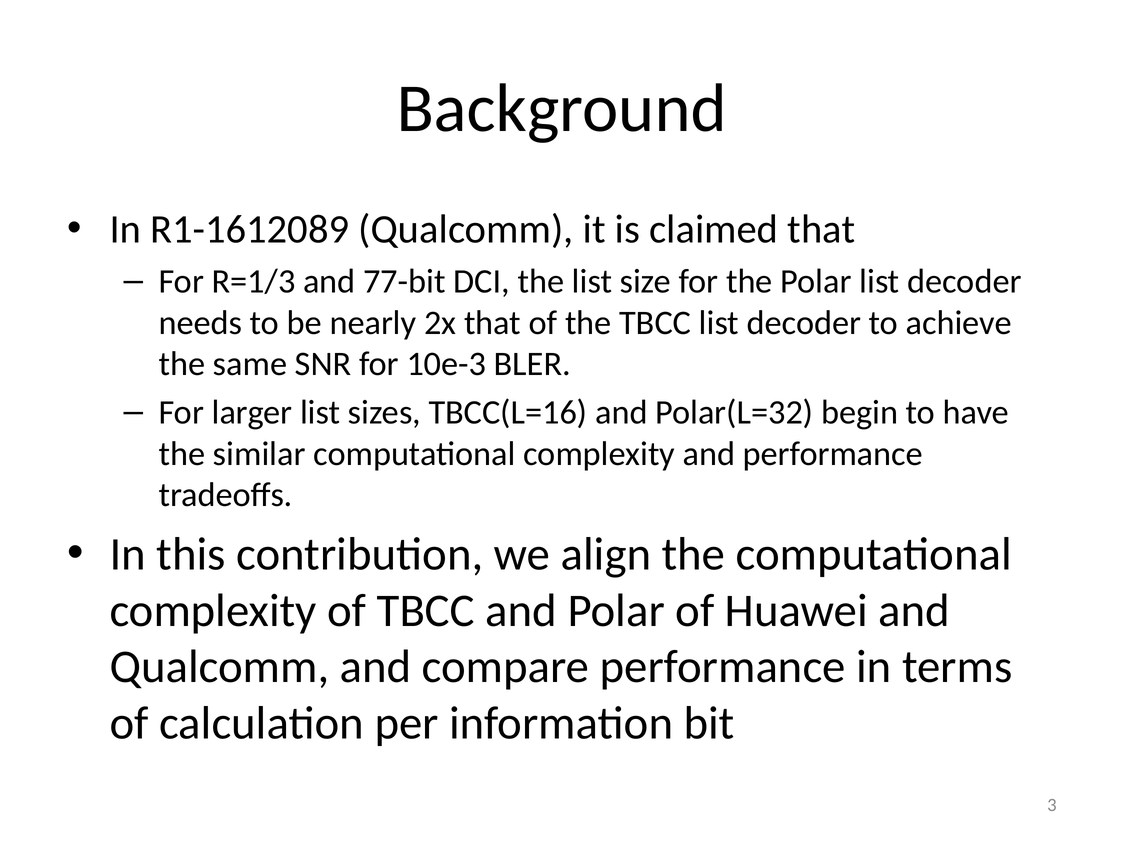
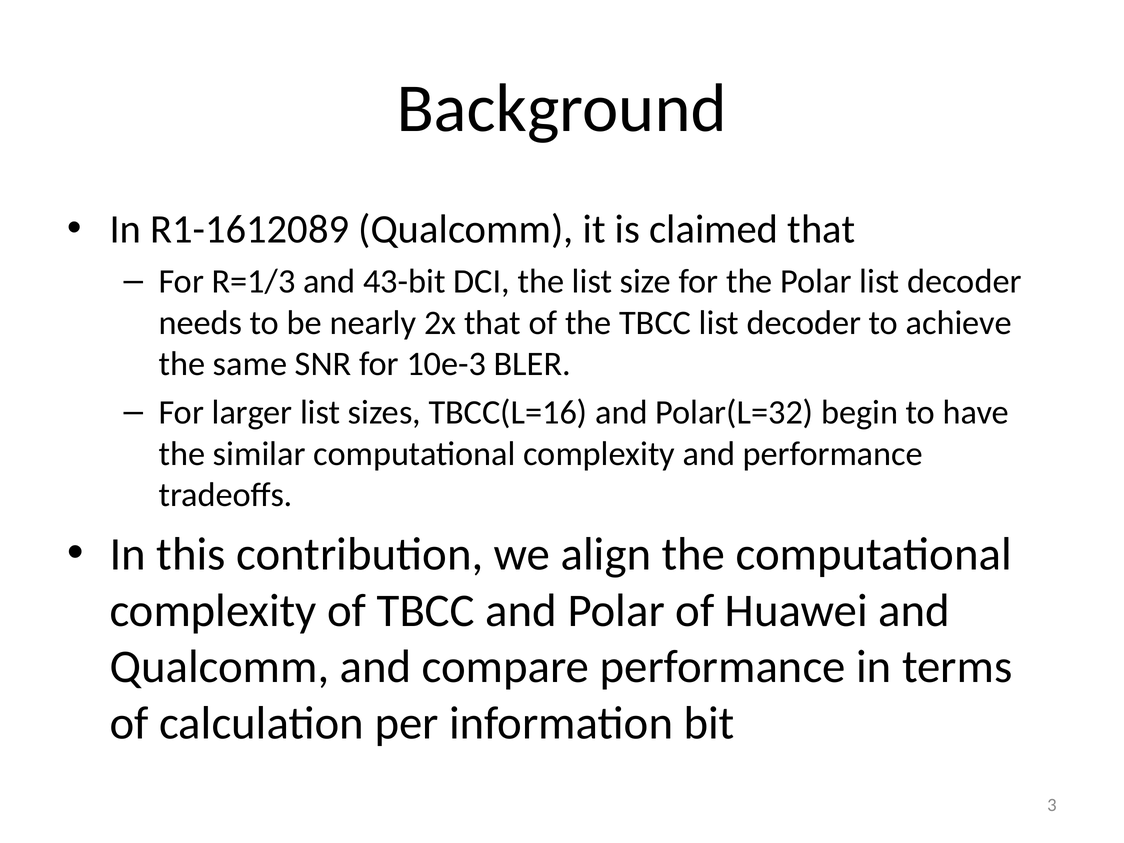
77-bit: 77-bit -> 43-bit (404, 281)
